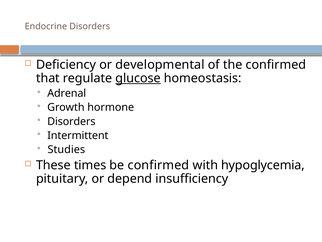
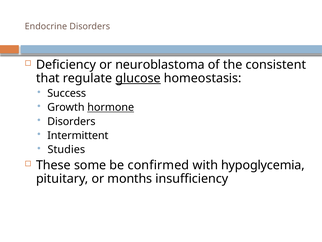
developmental: developmental -> neuroblastoma (160, 65)
the confirmed: confirmed -> consistent (276, 65)
Adrenal: Adrenal -> Success (67, 93)
hormone underline: none -> present (111, 107)
times: times -> some (90, 165)
depend: depend -> months (130, 178)
